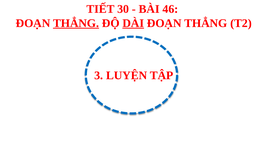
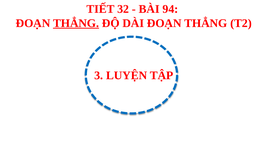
30: 30 -> 32 (123, 9)
46: 46 -> 94 (170, 9)
DÀI underline: present -> none (133, 23)
